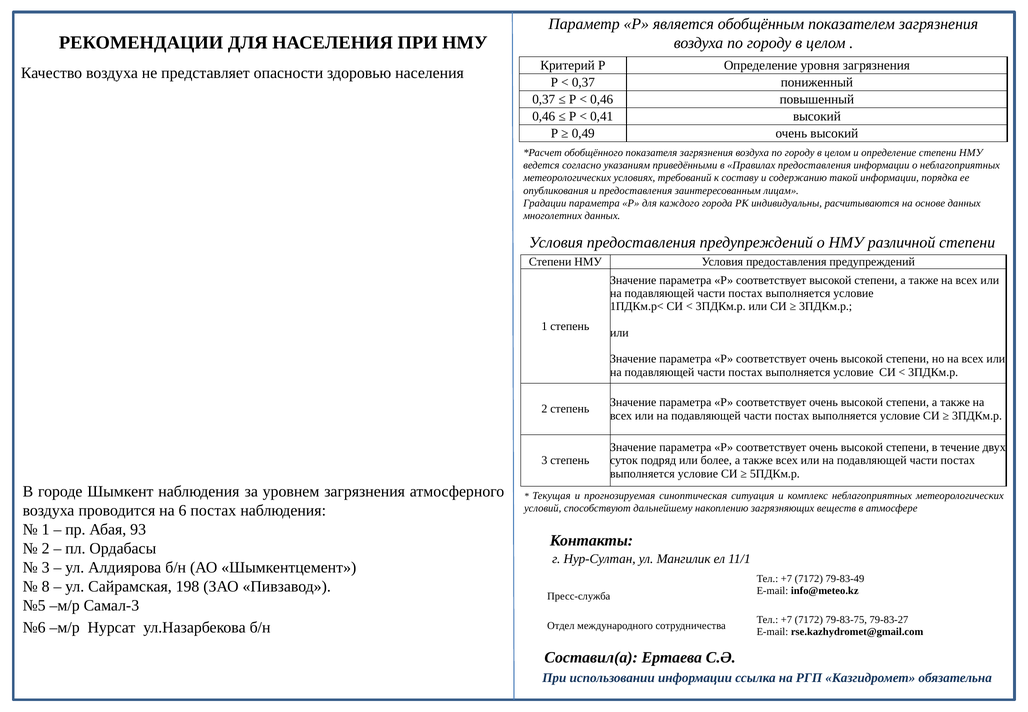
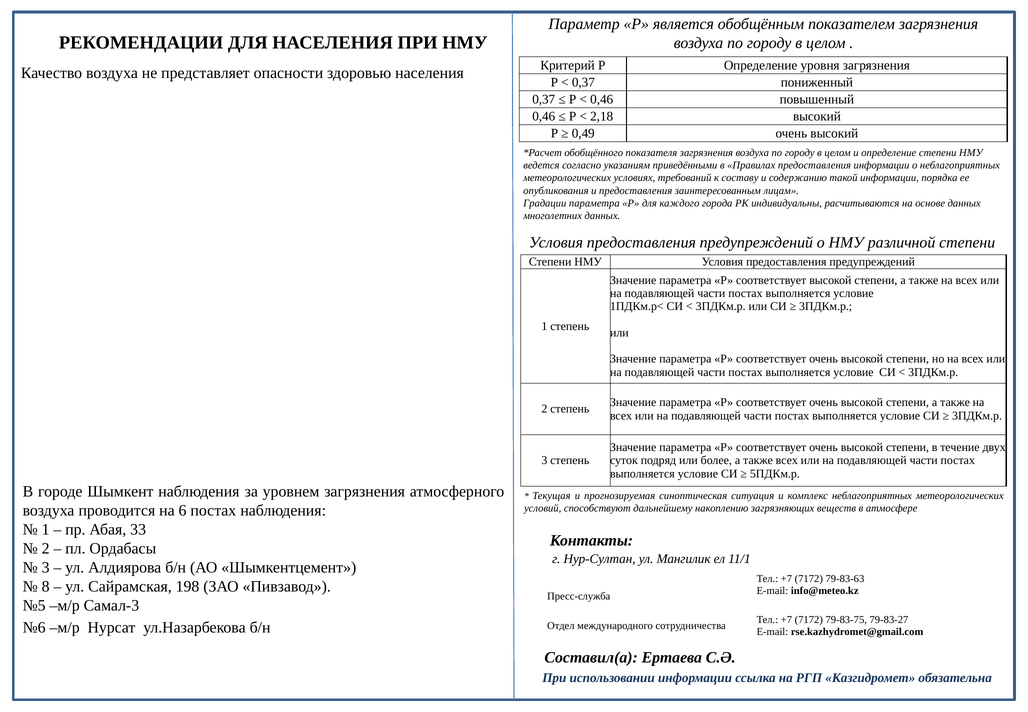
0,41: 0,41 -> 2,18 (602, 116)
93: 93 -> 33 (138, 529)
79-83-49: 79-83-49 -> 79-83-63 (845, 579)
